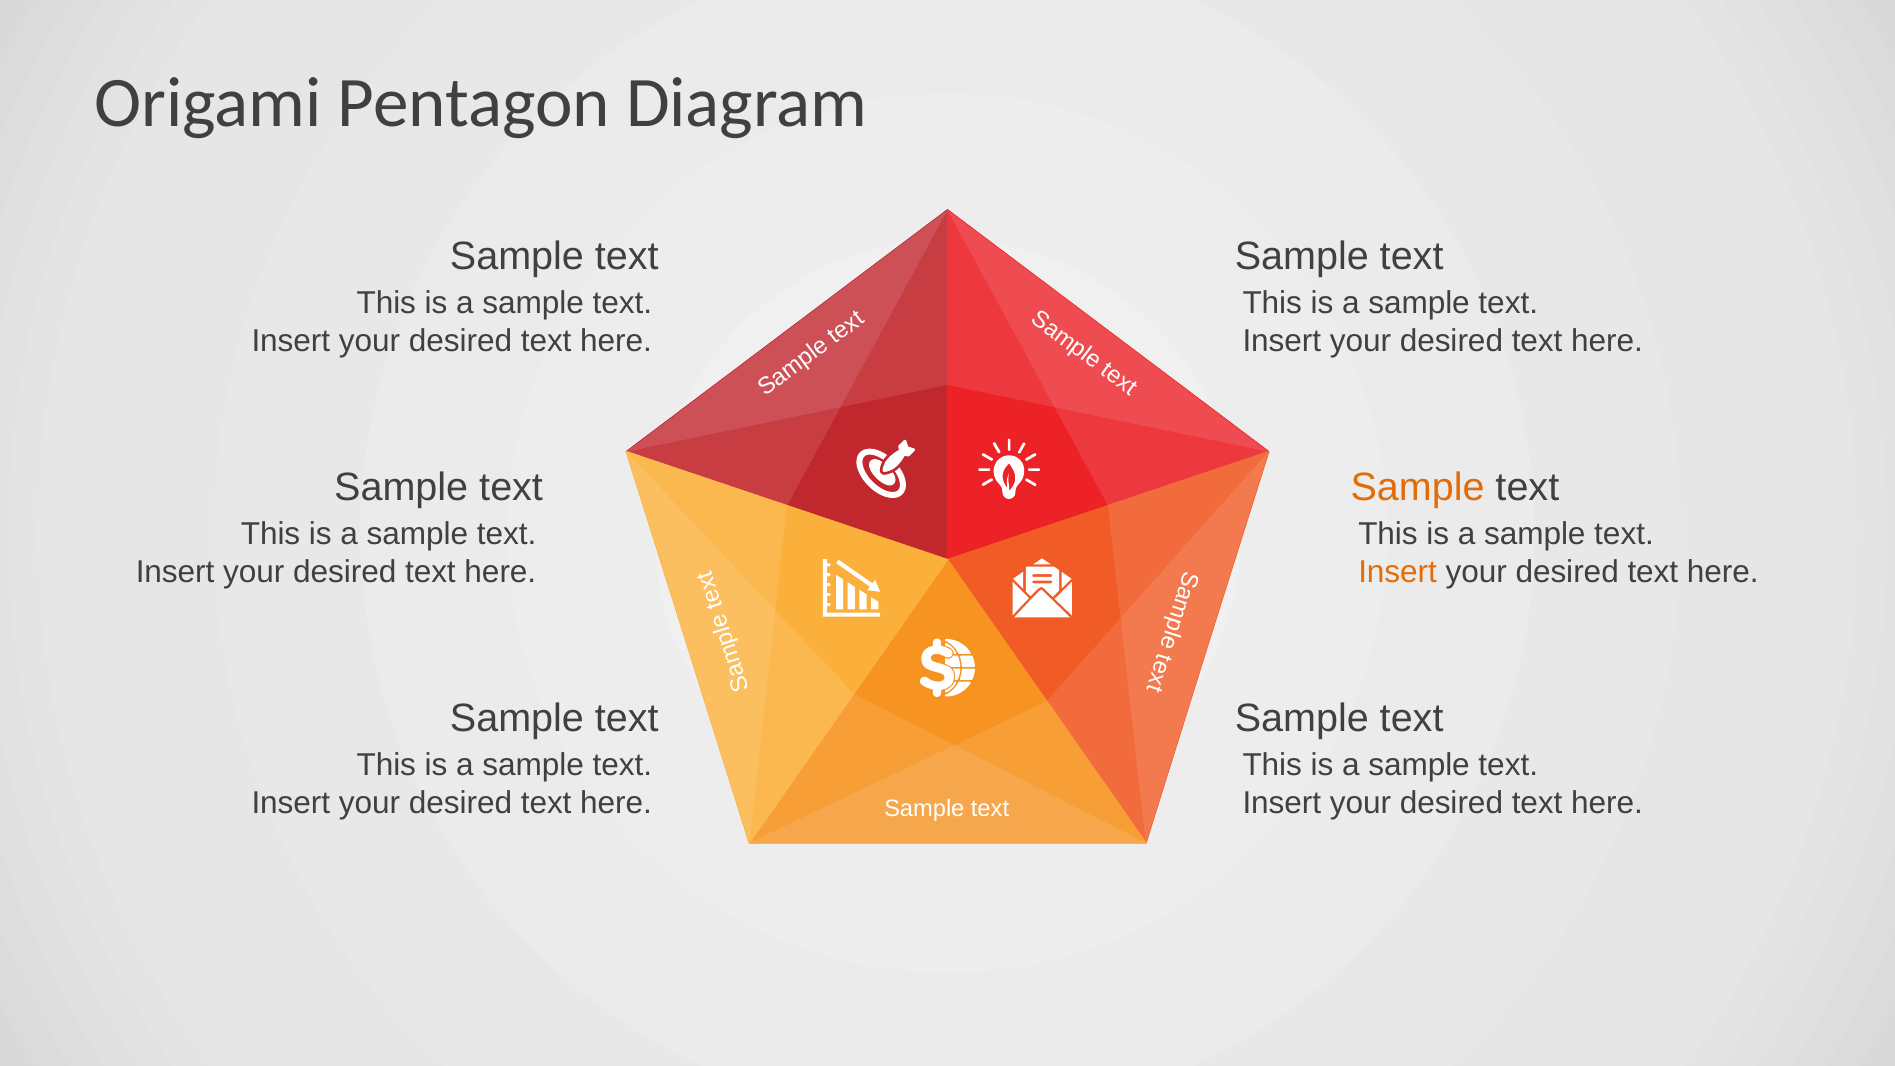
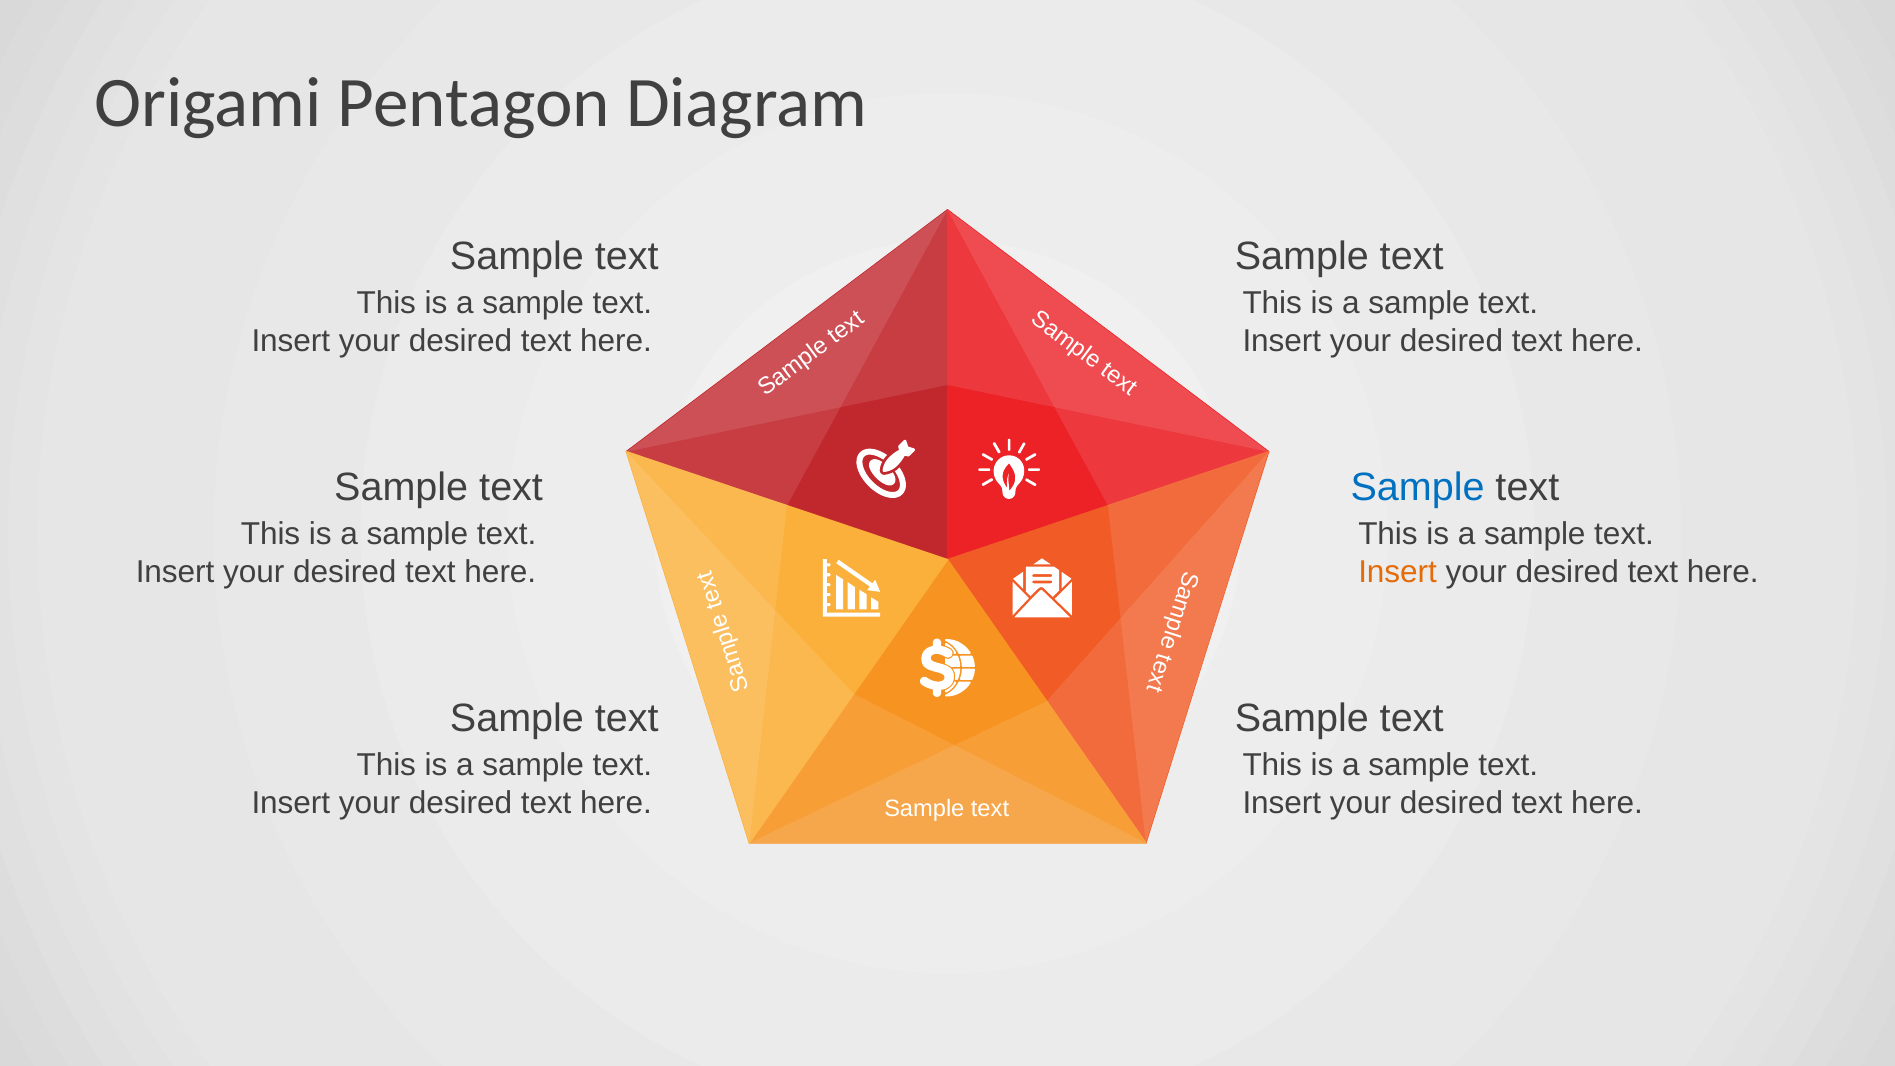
Sample colour: orange -> blue (1418, 488)
